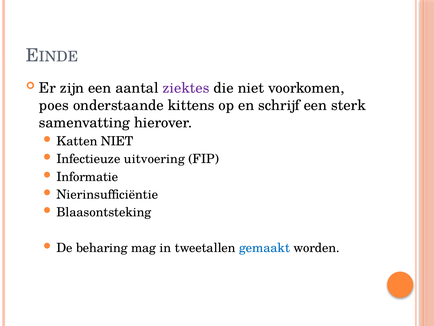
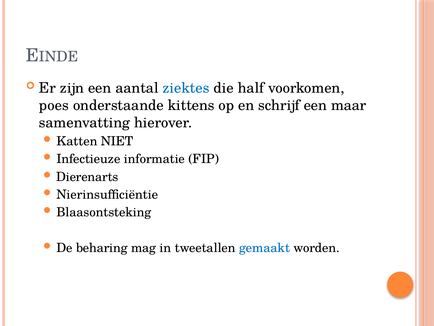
ziektes colour: purple -> blue (186, 88)
die niet: niet -> half (251, 88)
sterk: sterk -> maar (349, 105)
uitvoering: uitvoering -> informatie (154, 159)
Informatie: Informatie -> Dierenarts (87, 177)
